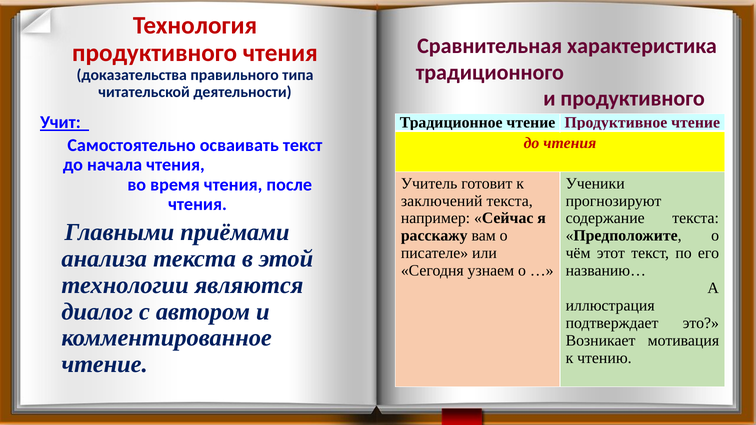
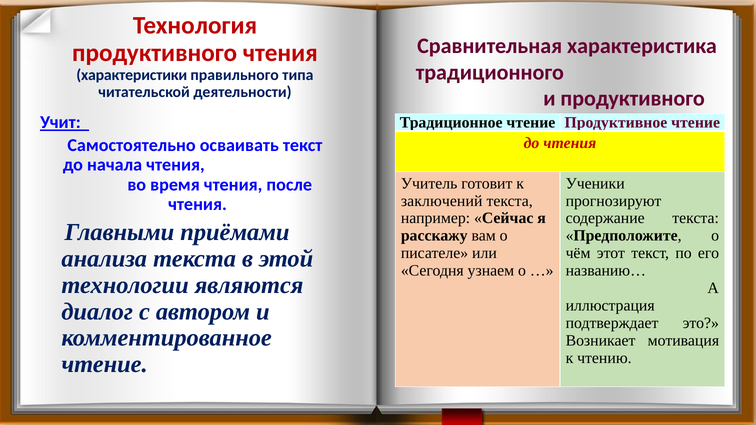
доказательства: доказательства -> характеристики (132, 75)
